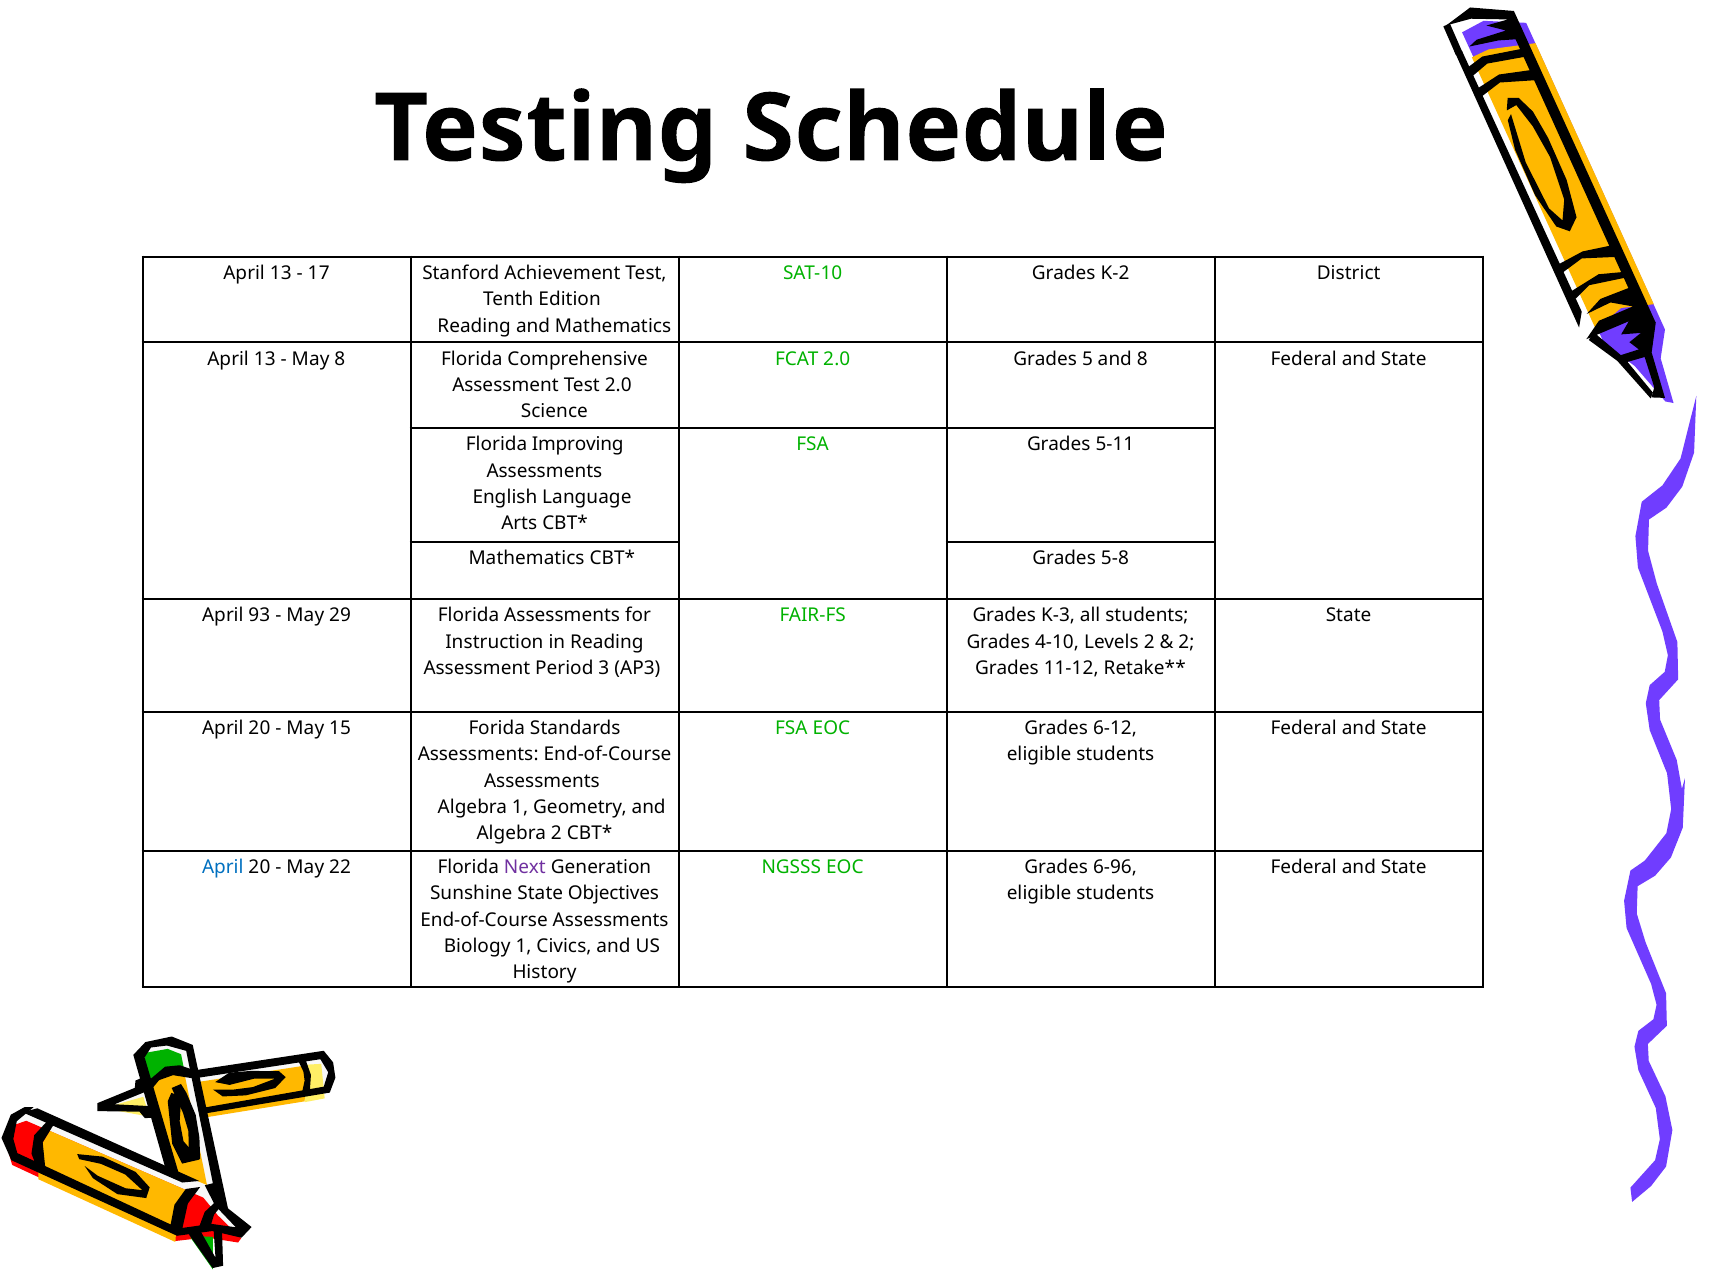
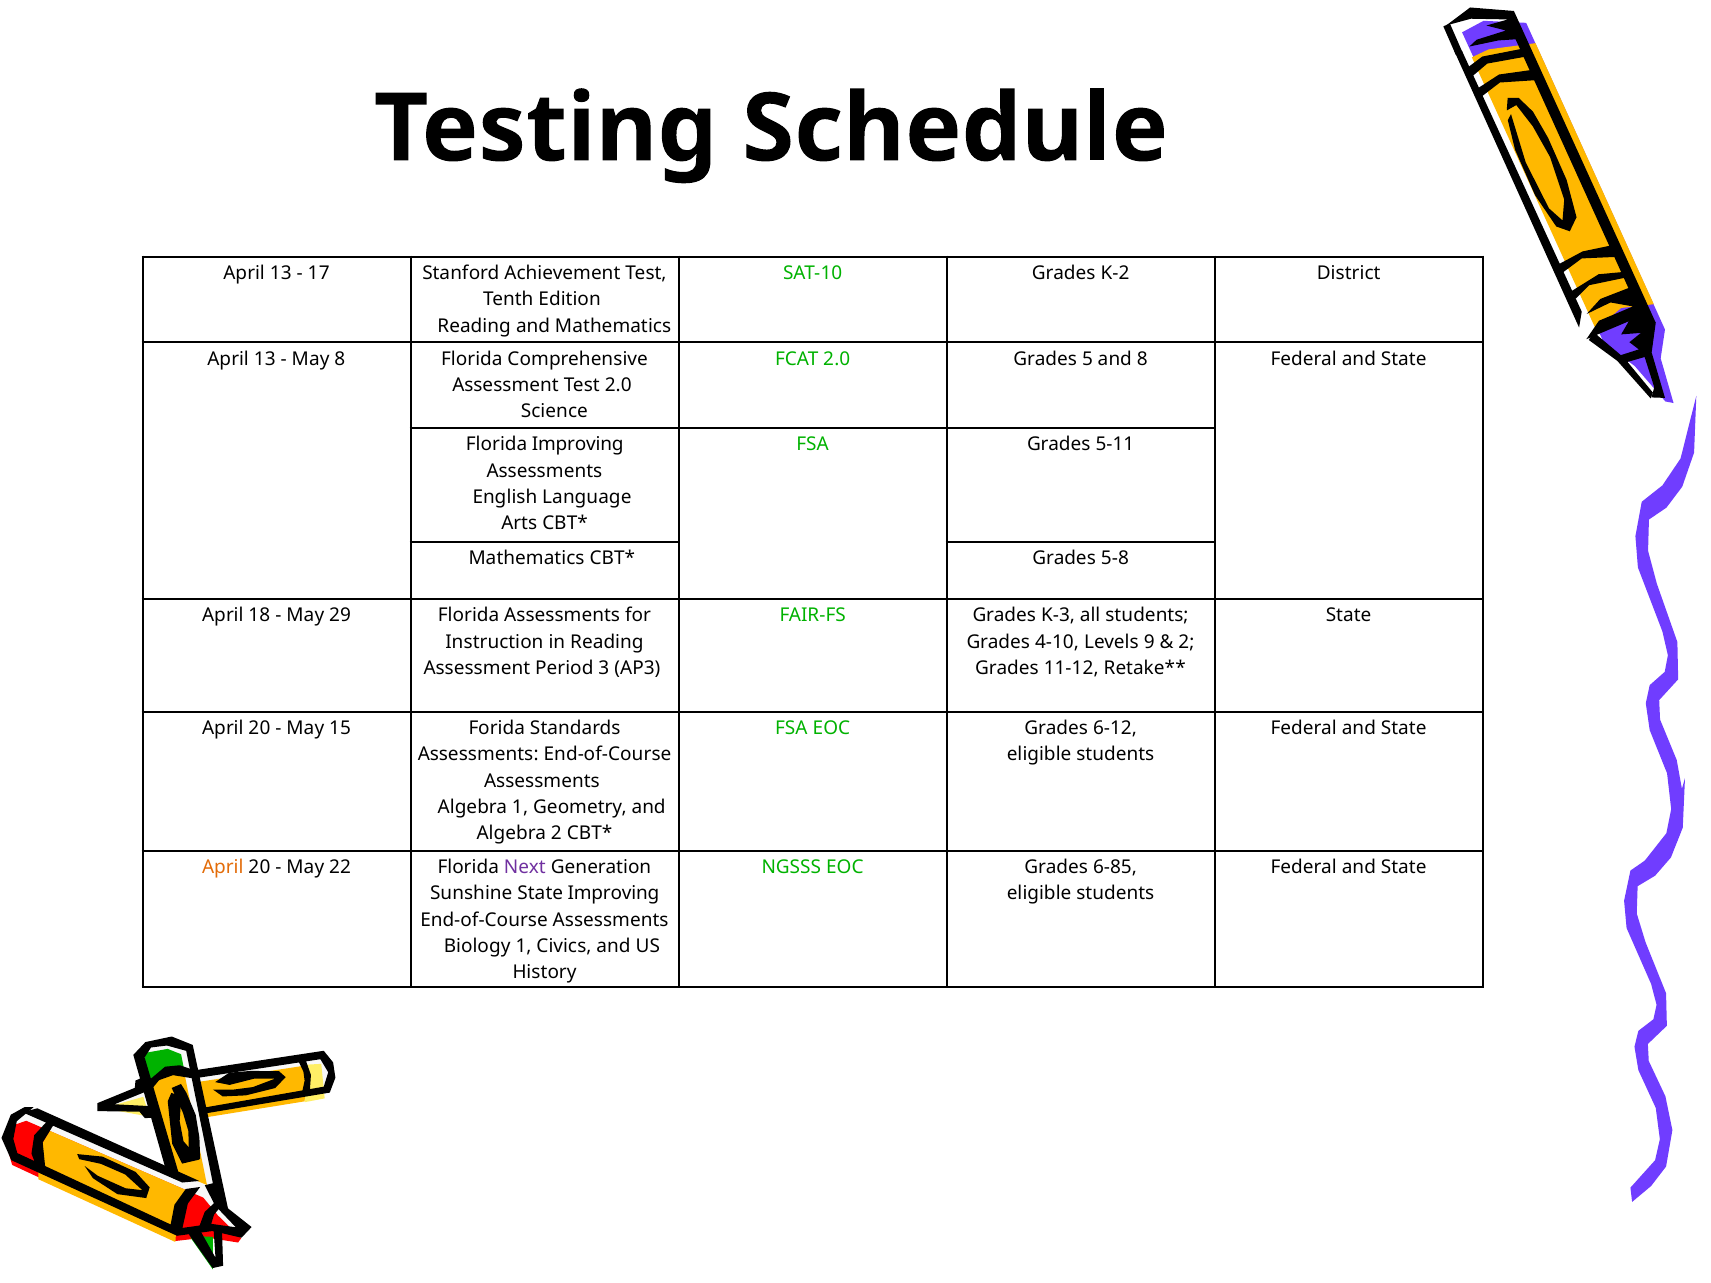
93: 93 -> 18 (259, 616)
Levels 2: 2 -> 9 (1149, 642)
April colour: blue -> orange (223, 868)
6-96: 6-96 -> 6-85 (1115, 868)
State Objectives: Objectives -> Improving (613, 894)
